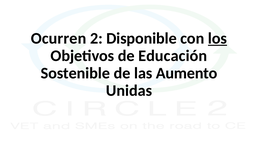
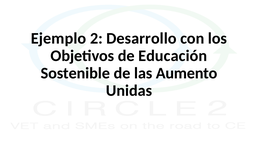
Ocurren: Ocurren -> Ejemplo (59, 38)
Disponible: Disponible -> Desarrollo (141, 38)
los underline: present -> none (217, 38)
